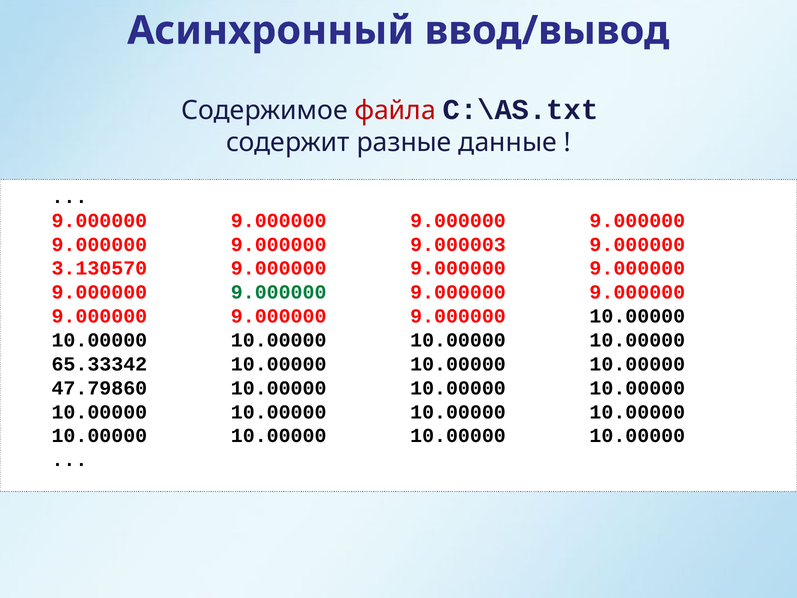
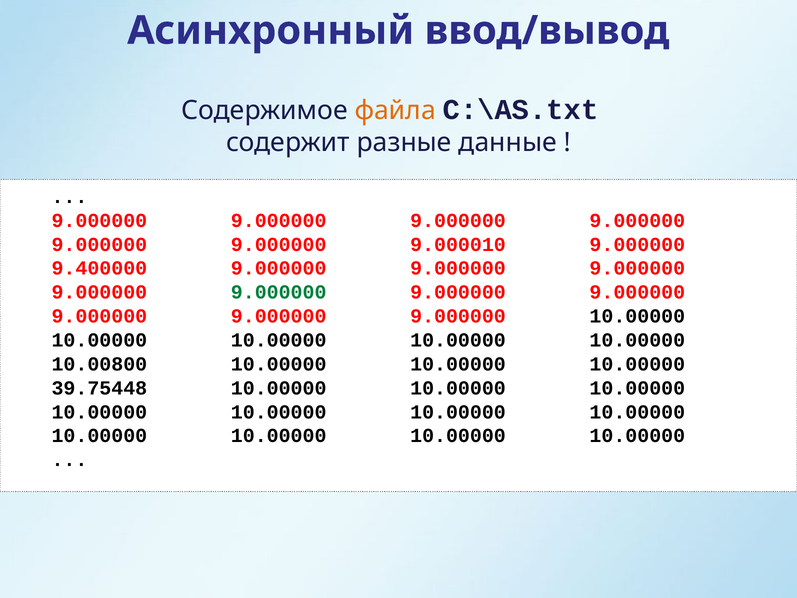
файла colour: red -> orange (395, 110)
9.000003: 9.000003 -> 9.000010 (458, 244)
3.130570: 3.130570 -> 9.400000 (99, 268)
65.33342: 65.33342 -> 10.00800 (99, 364)
47.79860: 47.79860 -> 39.75448 (99, 388)
